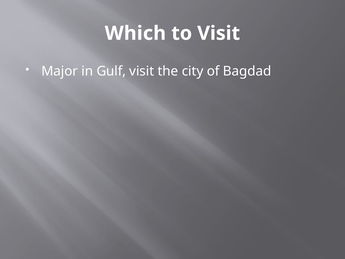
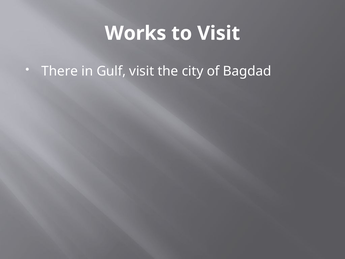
Which: Which -> Works (136, 33)
Major: Major -> There (60, 71)
